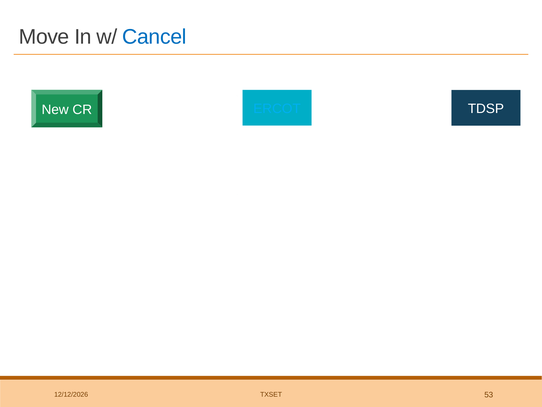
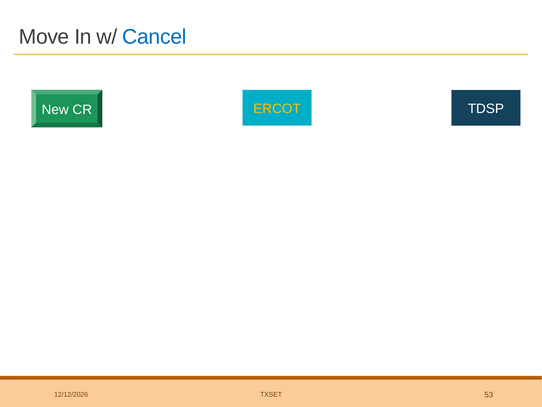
ERCOT colour: light blue -> yellow (277, 109)
